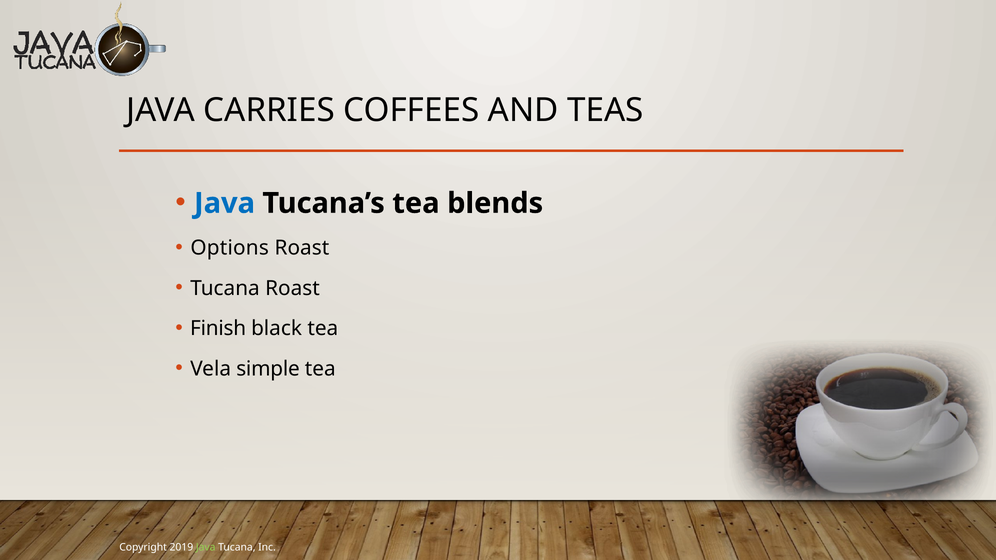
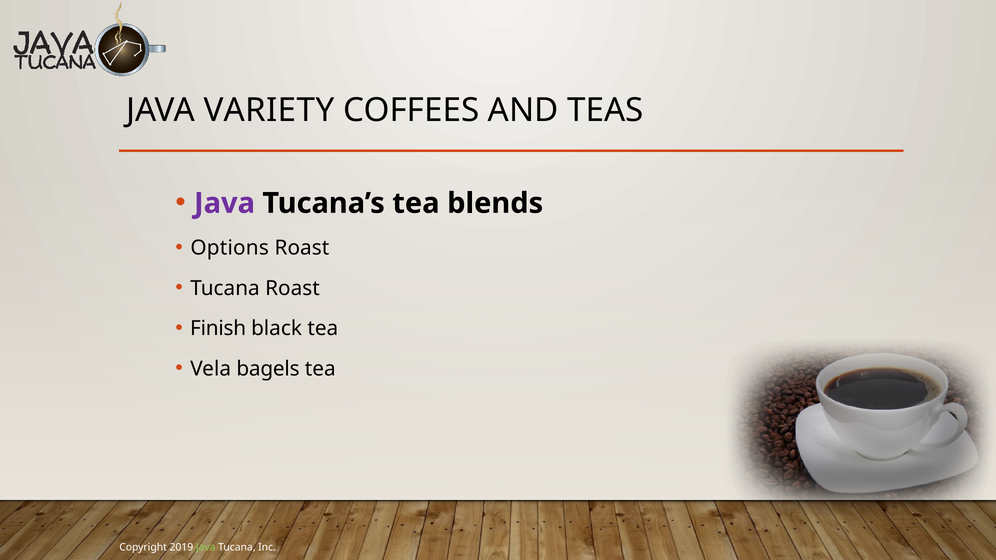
CARRIES: CARRIES -> VARIETY (269, 110)
Java colour: blue -> purple (225, 203)
simple: simple -> bagels (268, 369)
